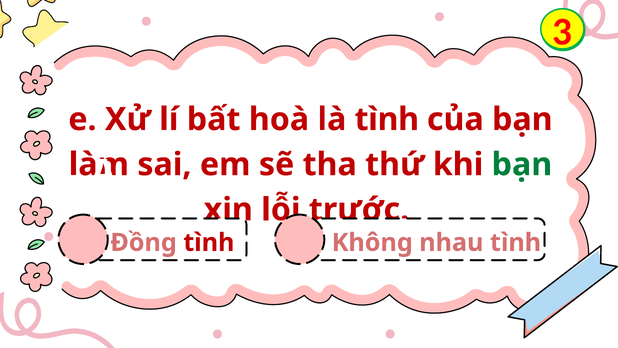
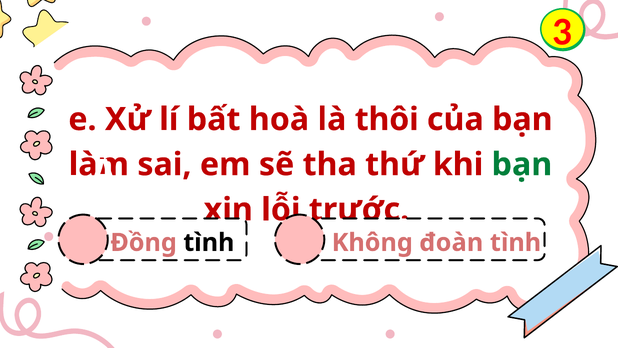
là tình: tình -> thôi (387, 119)
tình colour: red -> black (209, 242)
nhau: nhau -> đoàn (451, 242)
